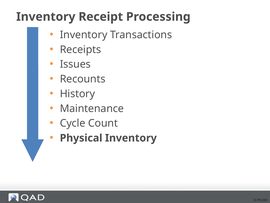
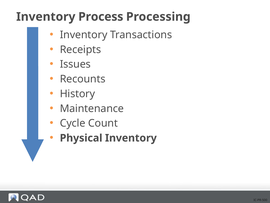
Receipt: Receipt -> Process (101, 17)
